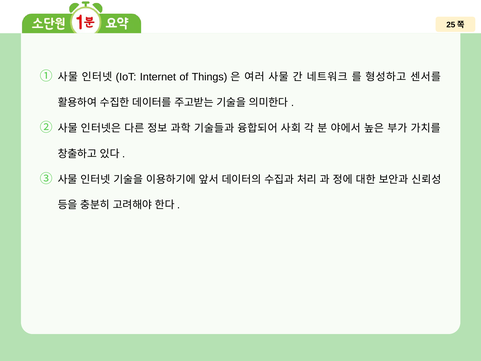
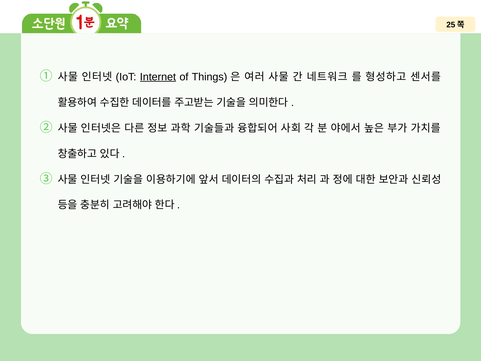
Internet underline: none -> present (158, 77)
